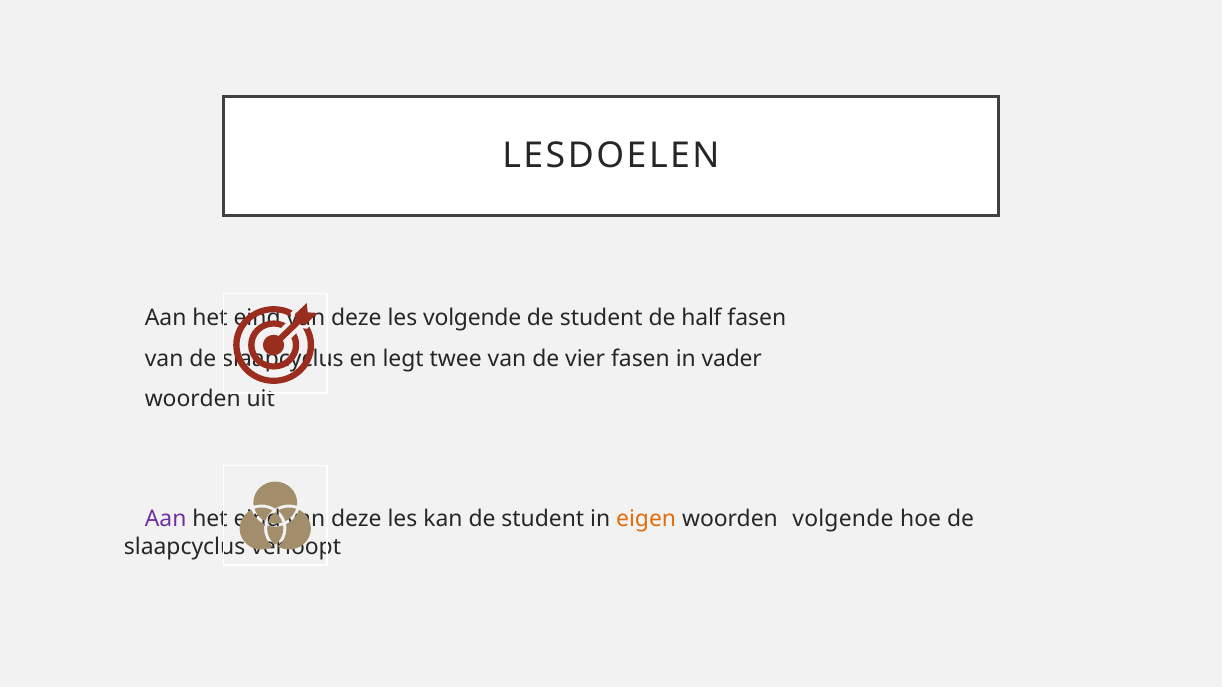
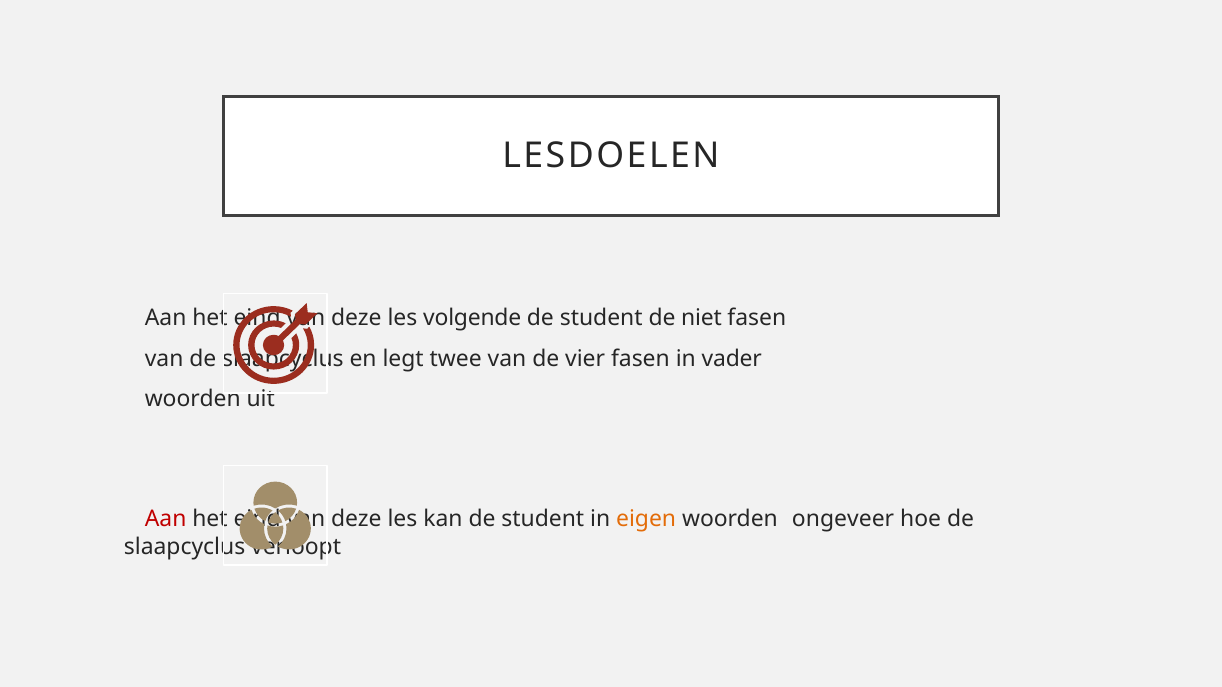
half: half -> niet (702, 318)
Aan colour: purple -> red (166, 520)
woorden volgende: volgende -> ongeveer (843, 520)
